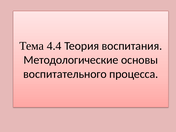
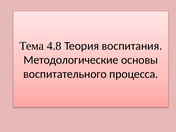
4.4: 4.4 -> 4.8 (54, 46)
